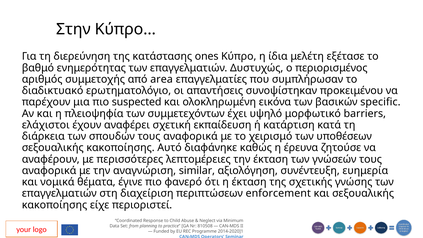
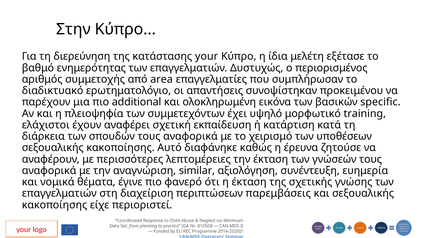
κατάστασης ones: ones -> your (207, 56)
suspected: suspected -> additional (137, 102)
barriers: barriers -> training (365, 114)
enforcement: enforcement -> παρεμβάσεις (278, 193)
